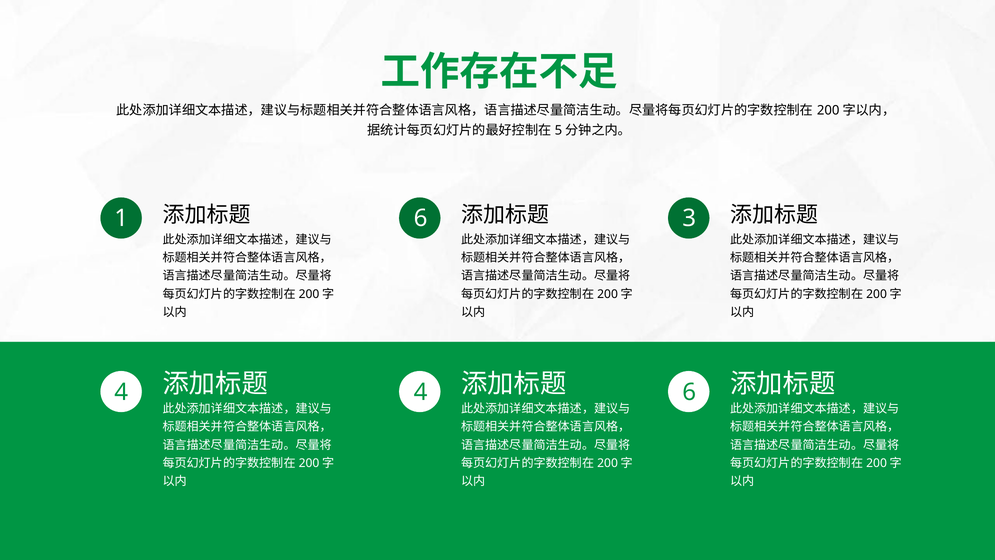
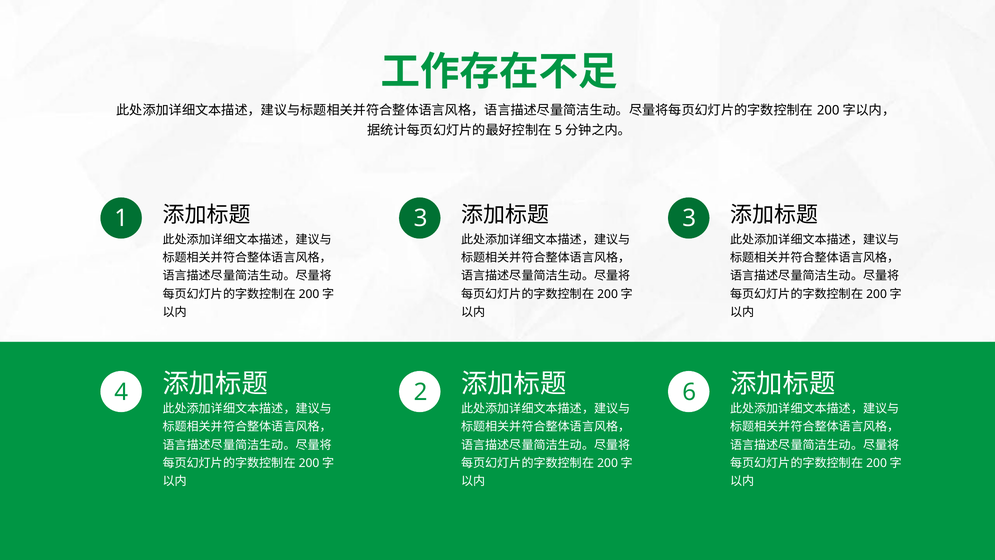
1 6: 6 -> 3 (421, 218)
4 4: 4 -> 2 (421, 392)
